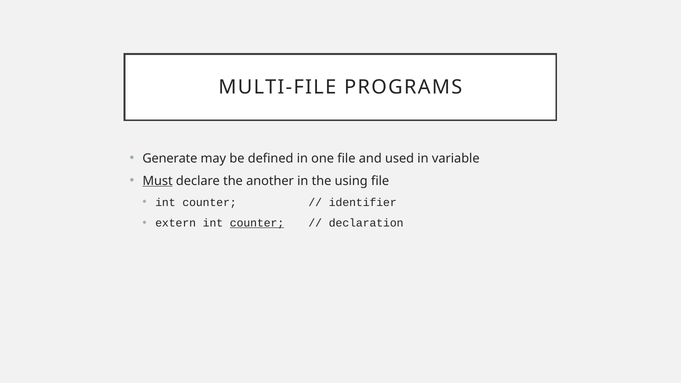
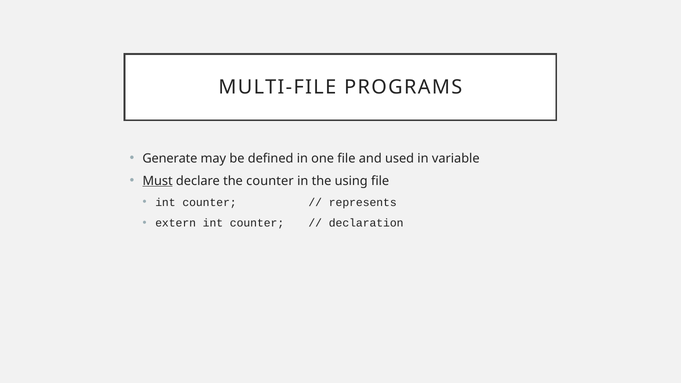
the another: another -> counter (270, 181)
identifier: identifier -> represents (363, 202)
counter underline: present -> none (257, 223)
